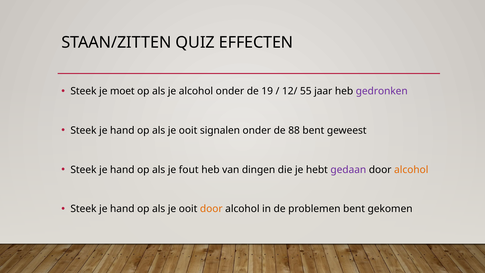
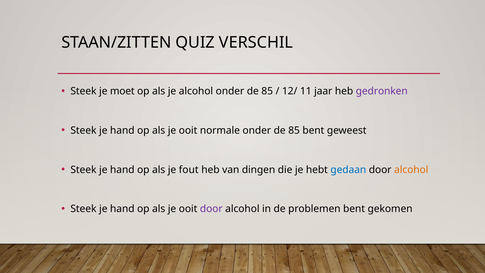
EFFECTEN: EFFECTEN -> VERSCHIL (256, 42)
alcohol onder de 19: 19 -> 85 (267, 91)
55: 55 -> 11 (306, 91)
signalen: signalen -> normale (220, 130)
88: 88 -> 85 (294, 130)
gedaan colour: purple -> blue (348, 170)
door colour: orange -> purple (211, 209)
